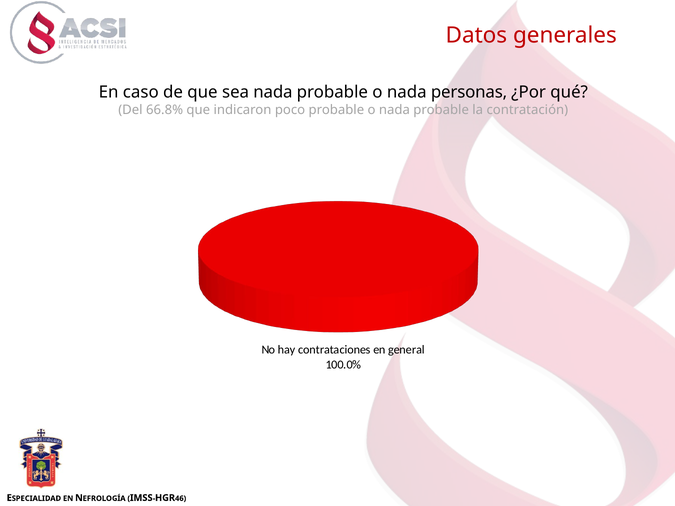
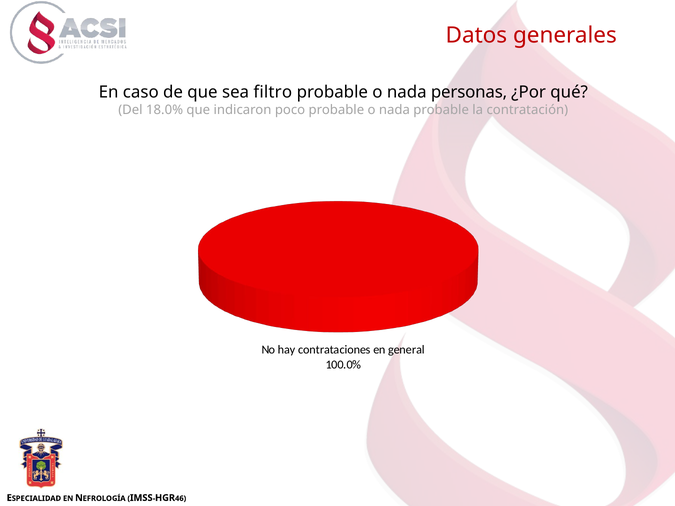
sea nada: nada -> filtro (273, 92)
66.8%: 66.8% -> 18.0% (165, 110)
